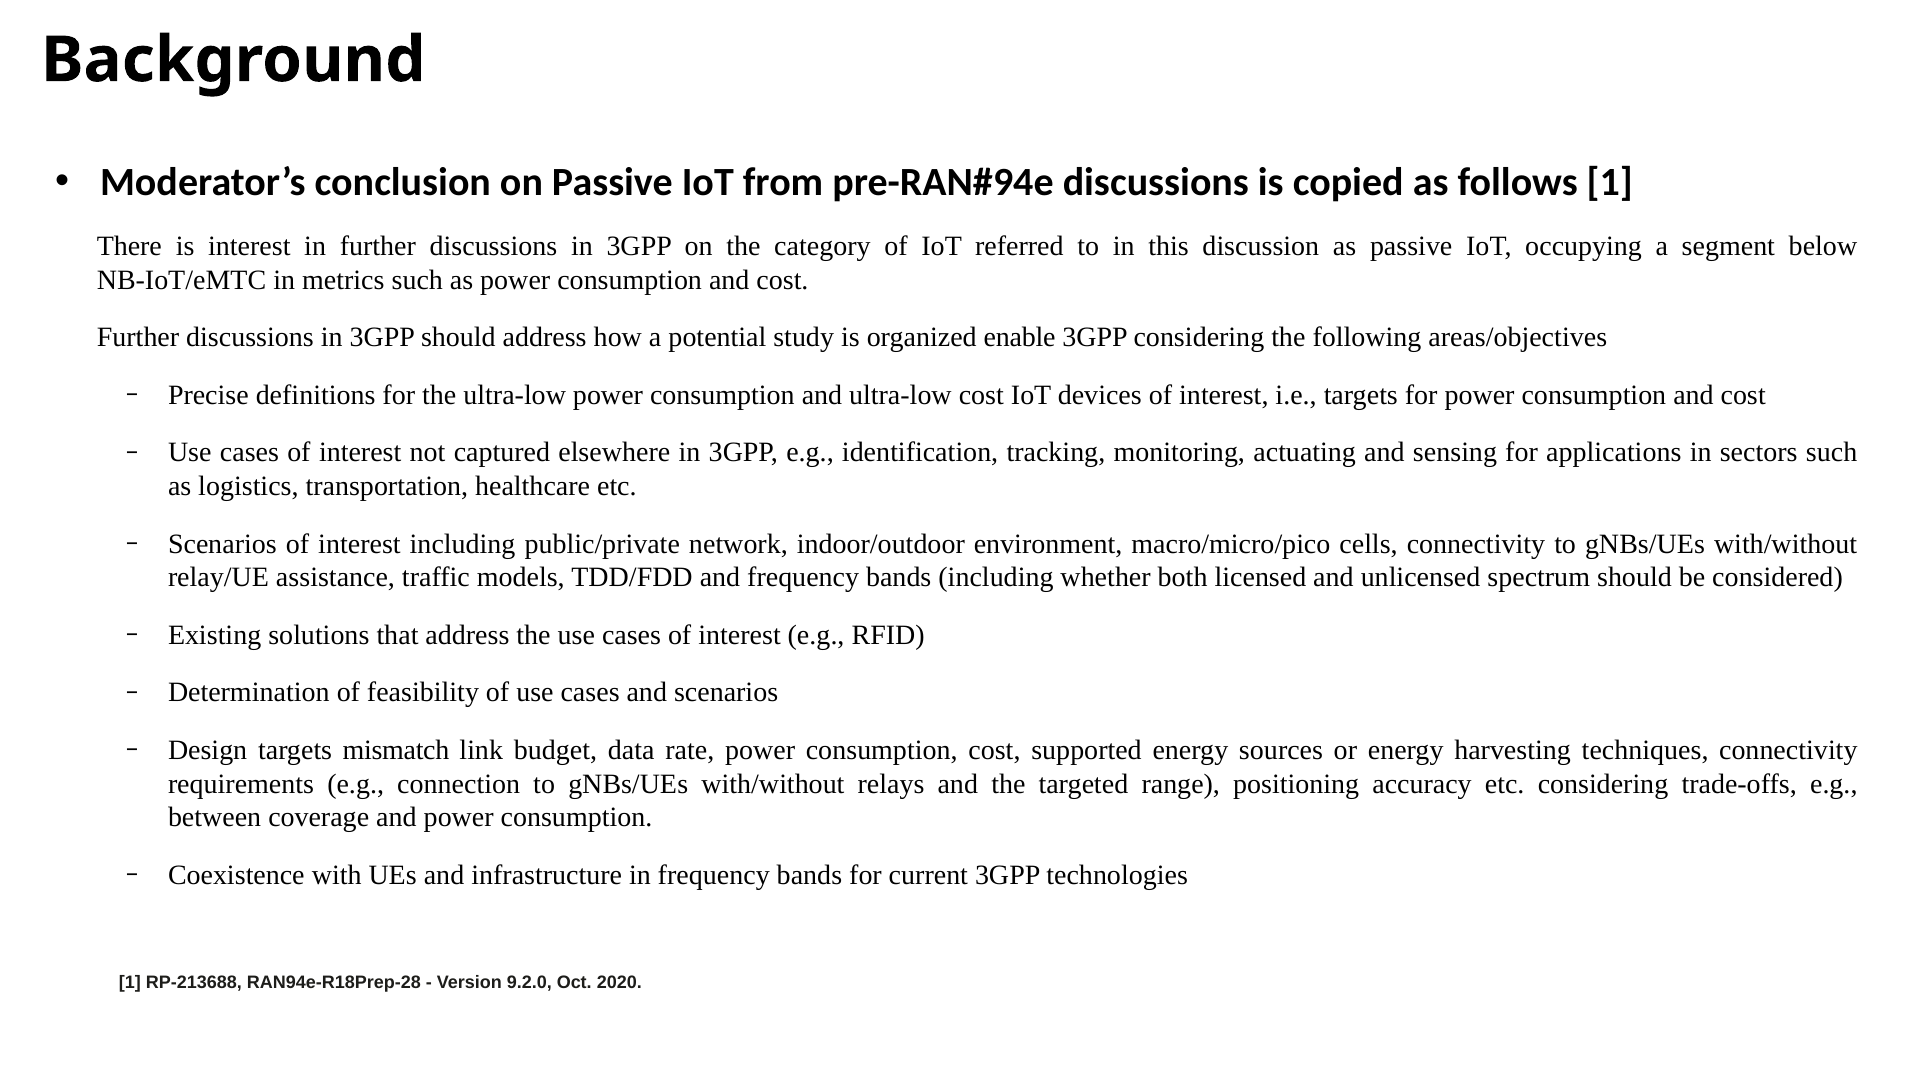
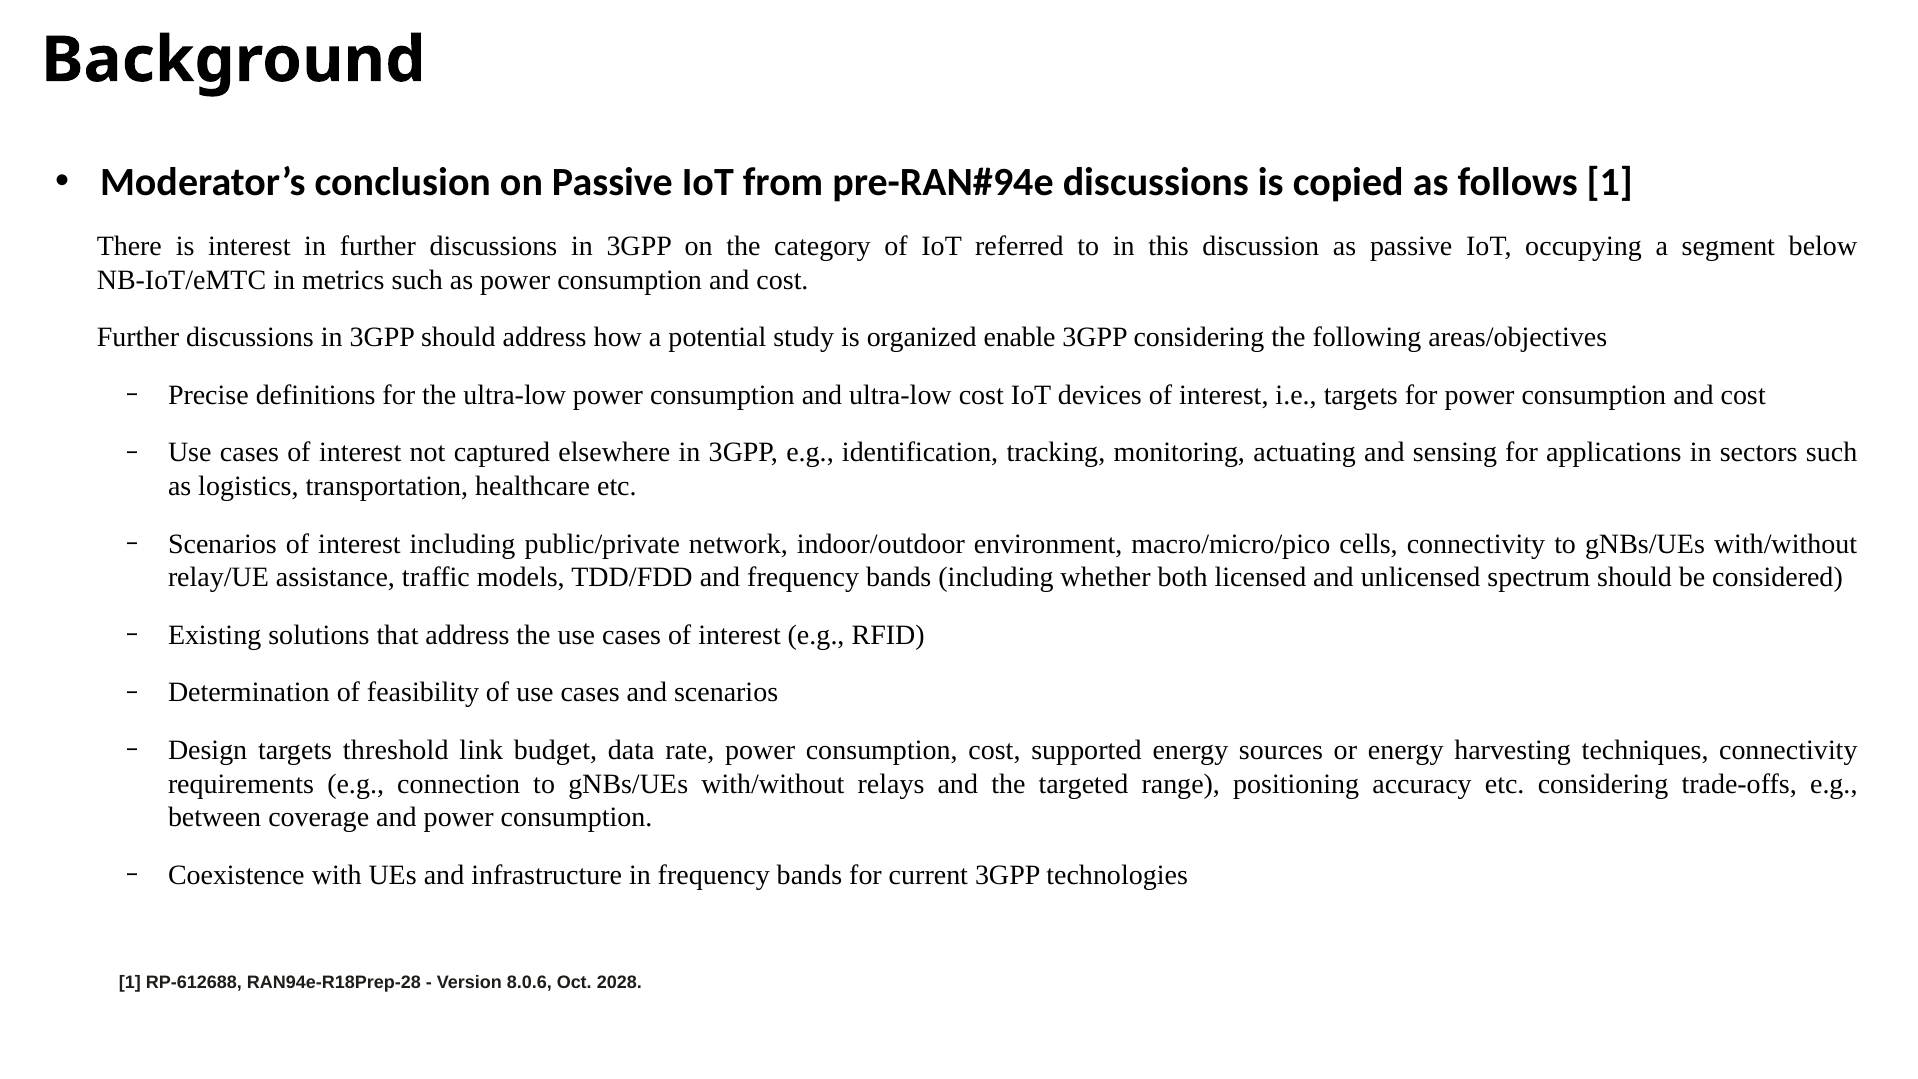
mismatch: mismatch -> threshold (396, 750)
RP-213688: RP-213688 -> RP-612688 (194, 982)
9.2.0: 9.2.0 -> 8.0.6 (529, 982)
2020: 2020 -> 2028 (619, 982)
